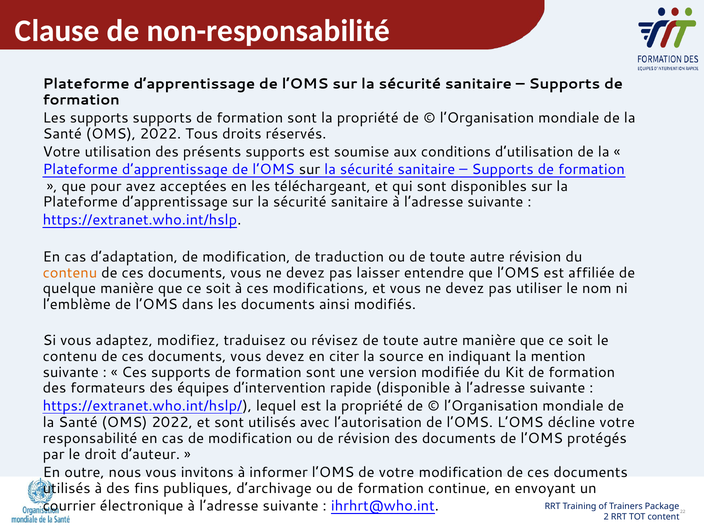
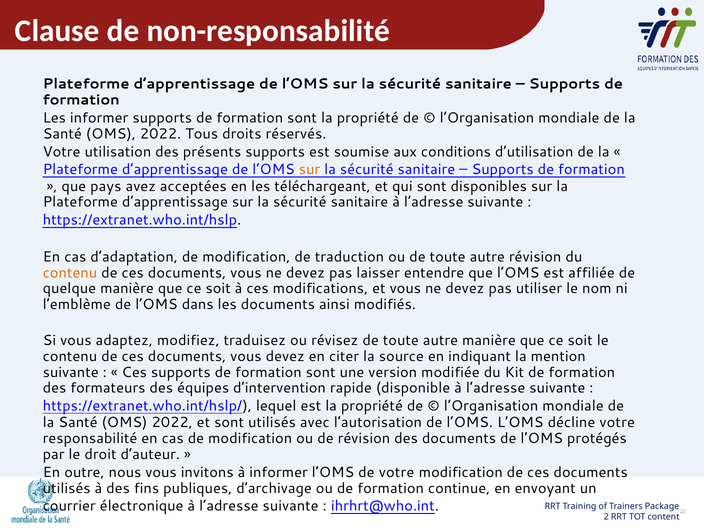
Les supports: supports -> informer (99, 118)
sur colour: black -> orange (310, 170)
pour: pour -> pays (106, 186)
